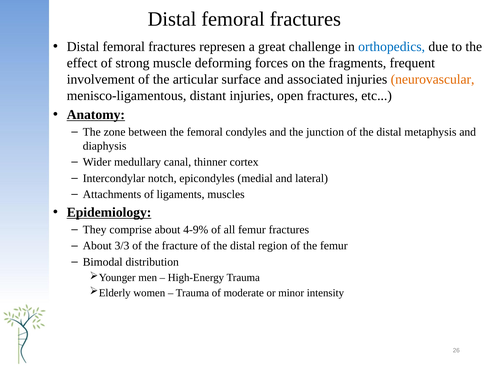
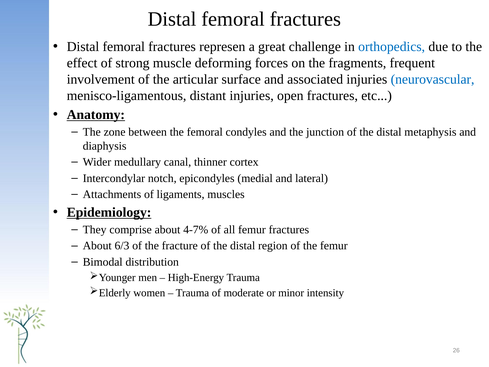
neurovascular colour: orange -> blue (433, 79)
4-9%: 4-9% -> 4-7% (196, 229)
3/3: 3/3 -> 6/3 (122, 246)
